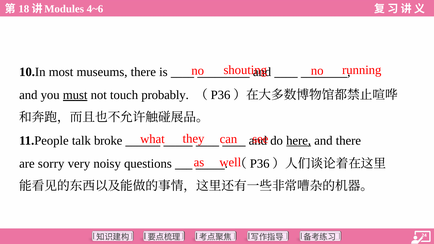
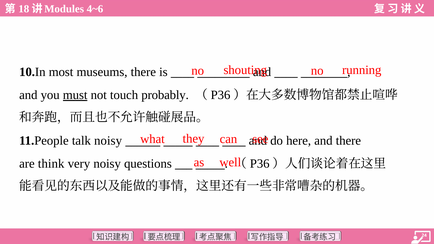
talk broke: broke -> noisy (108, 141)
here underline: present -> none (299, 141)
sorry: sorry -> think (51, 164)
